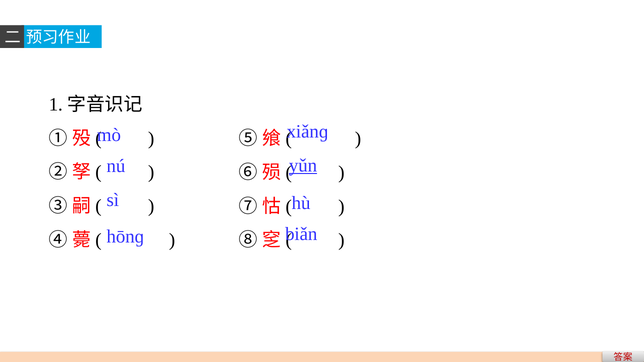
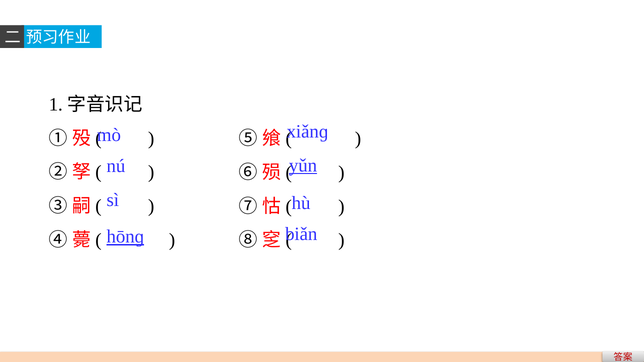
hōnɡ underline: none -> present (125, 237)
